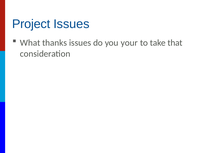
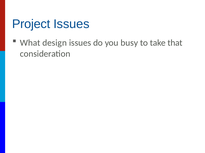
thanks: thanks -> design (55, 43)
your: your -> busy (129, 43)
